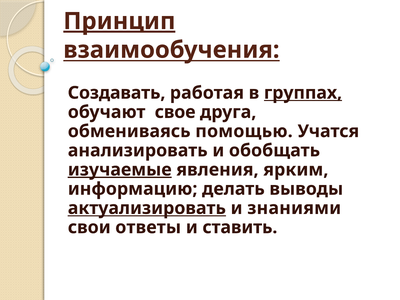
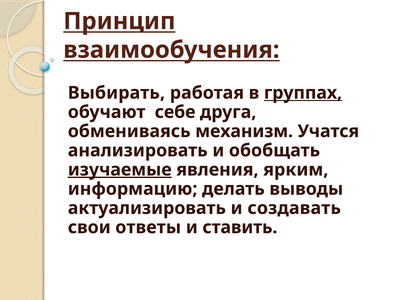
Принцип underline: present -> none (119, 21)
Создавать: Создавать -> Выбирать (116, 93)
свое: свое -> себе (175, 112)
помощью: помощью -> механизм (244, 131)
актуализировать underline: present -> none (147, 208)
знаниями: знаниями -> создавать (294, 208)
